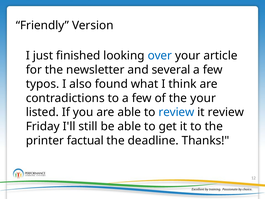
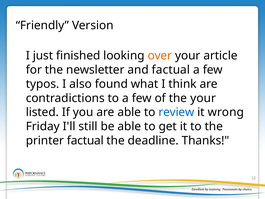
over colour: blue -> orange (160, 56)
and several: several -> factual (171, 70)
it review: review -> wrong (226, 112)
